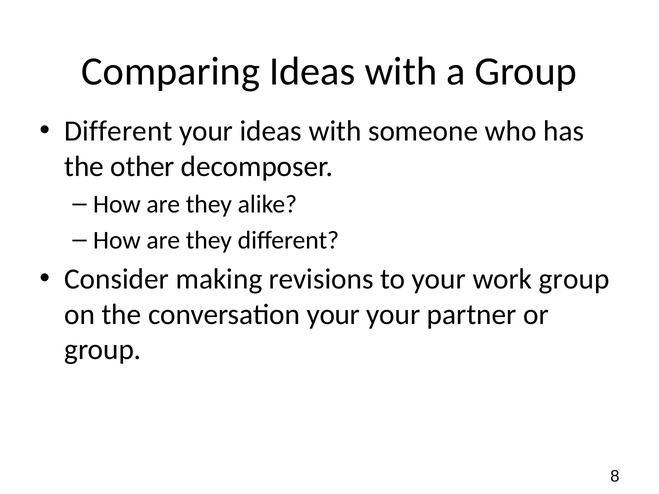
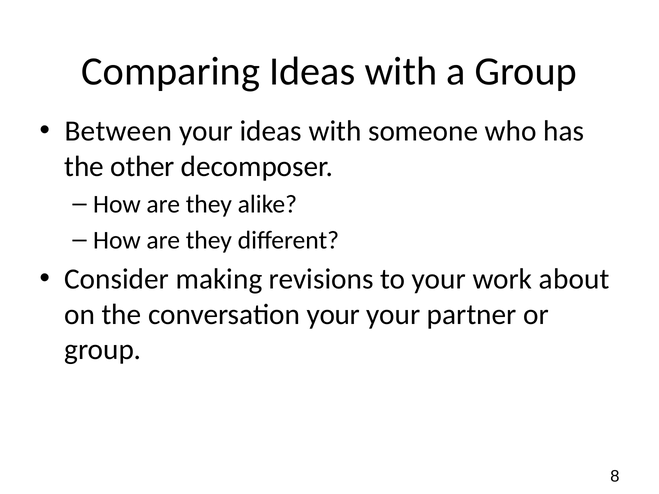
Different: Different -> Between (118, 131)
work group: group -> about (574, 279)
